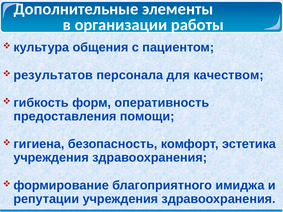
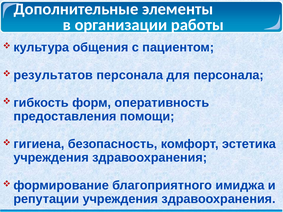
для качеством: качеством -> персонала (229, 75)
